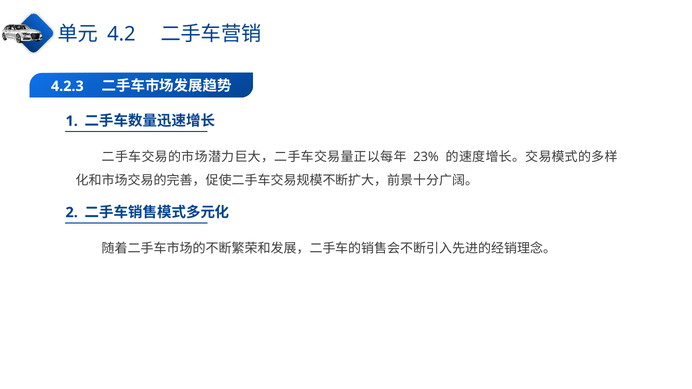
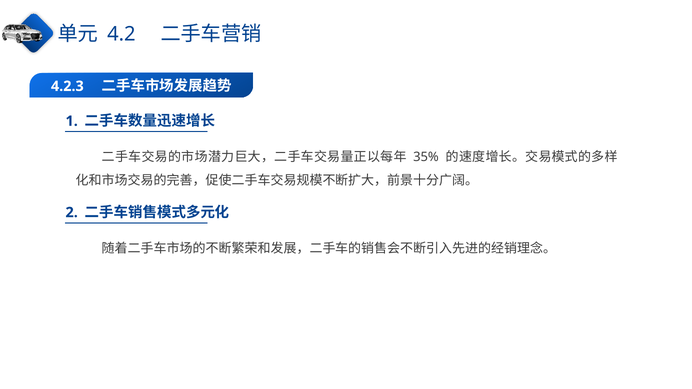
23%: 23% -> 35% (426, 157)
